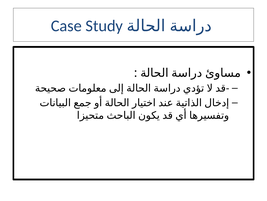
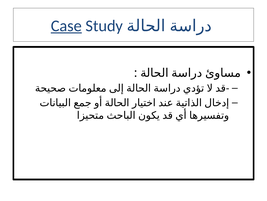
Case underline: none -> present (66, 26)
